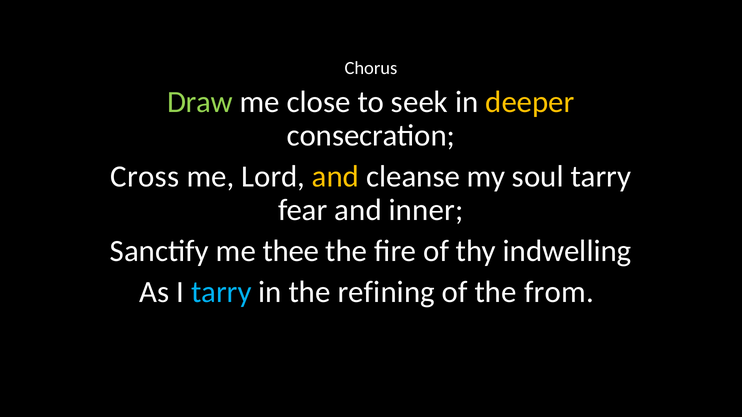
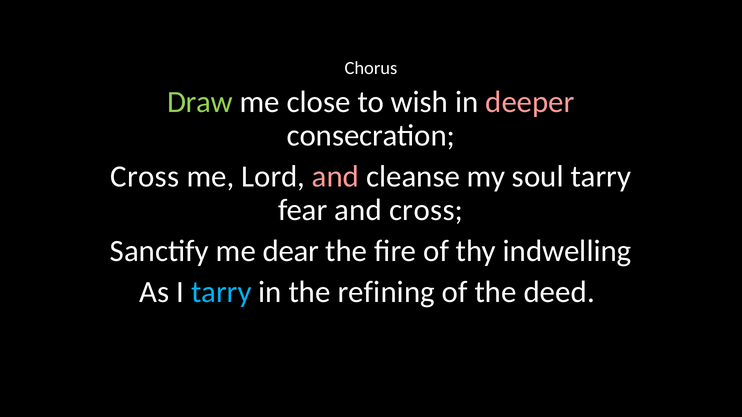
seek: seek -> wish (420, 102)
deeper colour: yellow -> pink (530, 102)
and colour: yellow -> pink (336, 177)
and inner: inner -> cross (426, 210)
thee: thee -> dear (291, 251)
from: from -> deed (559, 292)
